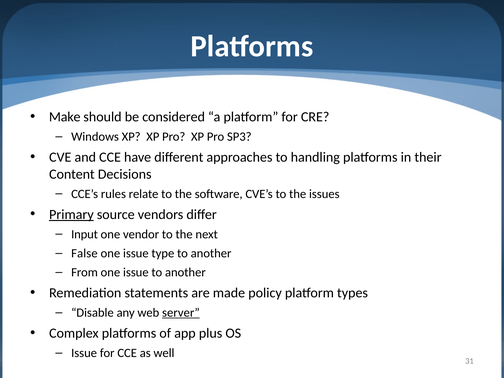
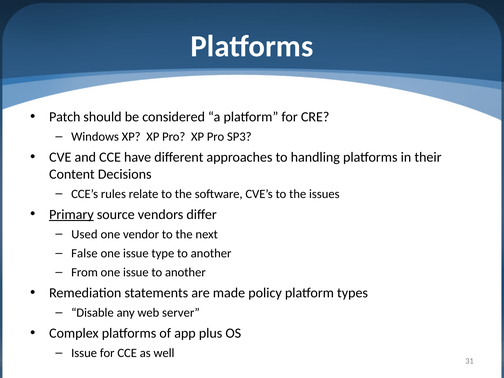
Make: Make -> Patch (65, 117)
Input: Input -> Used (84, 234)
server underline: present -> none (181, 313)
